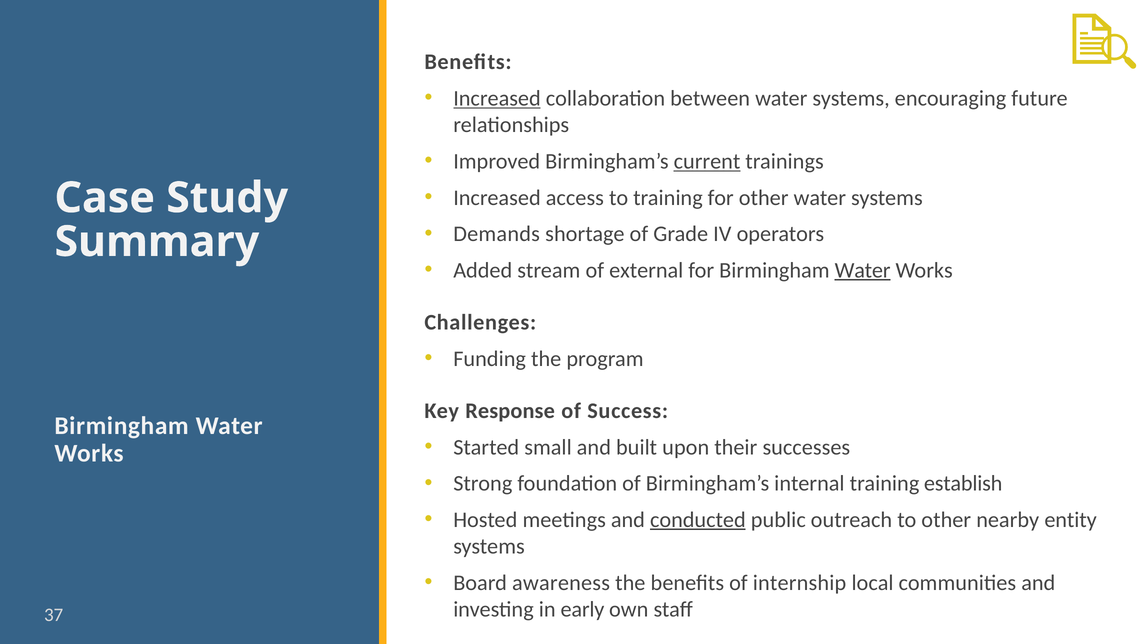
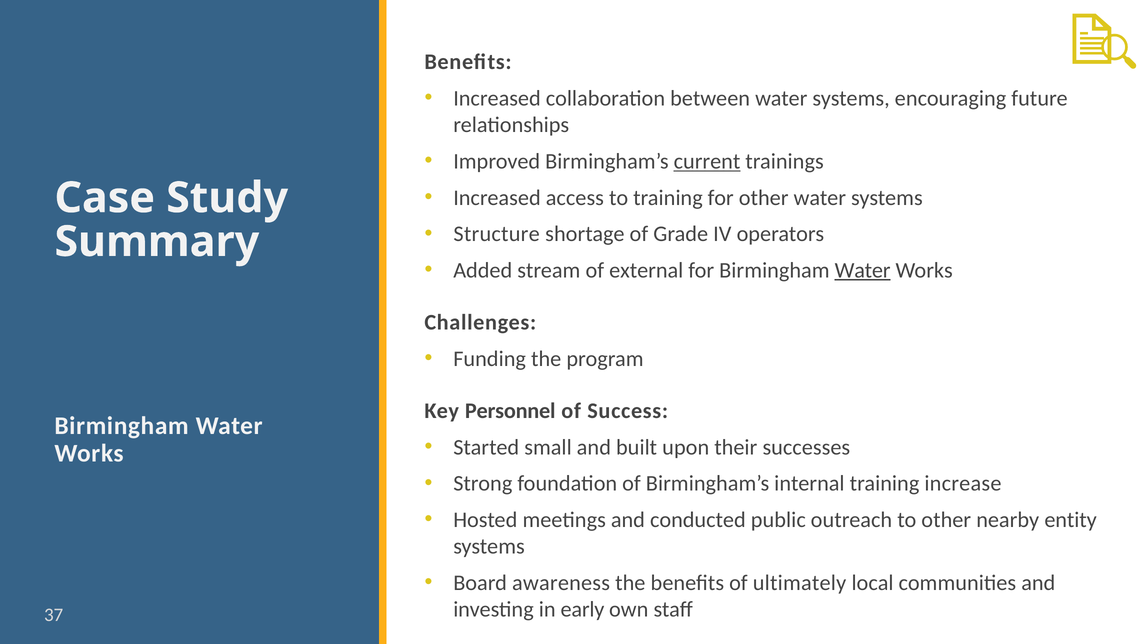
Increased underline: present -> none (497, 98)
Demands: Demands -> Structure (497, 234)
Response: Response -> Personnel (510, 411)
establish: establish -> increase (963, 484)
conducted underline: present -> none (698, 520)
internship: internship -> ultimately (800, 583)
